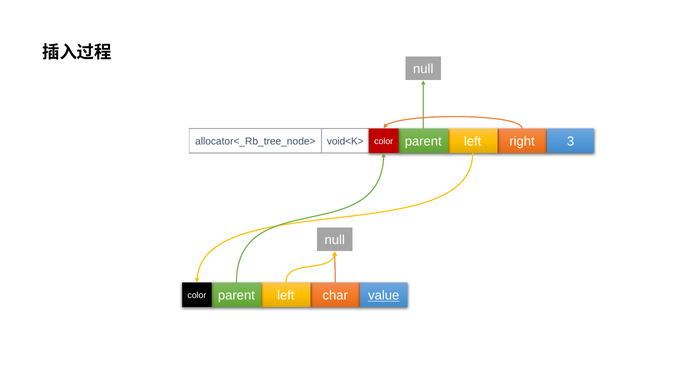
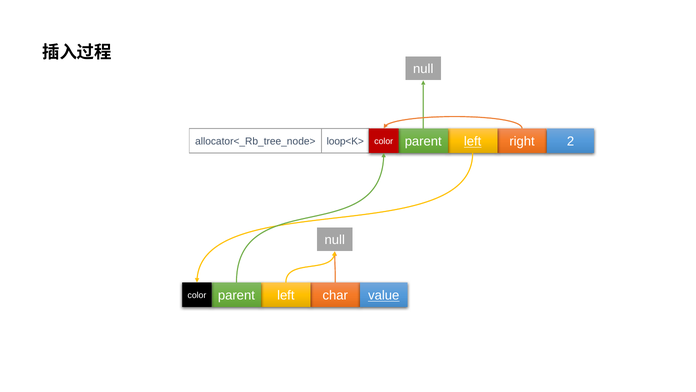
left underline: none -> present (473, 141)
void<K>: void<K> -> loop<K> (345, 141)
3: 3 -> 2 (571, 141)
